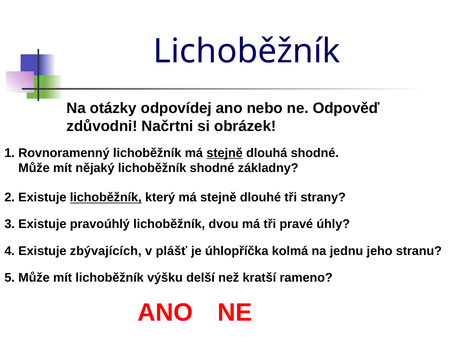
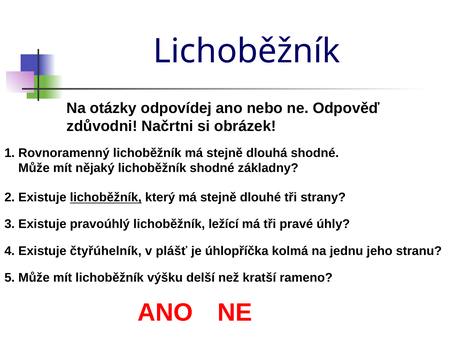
stejně underline: present -> none (225, 153)
dvou: dvou -> ležící (224, 224)
zbývajících: zbývajících -> čtyřúhelník (106, 250)
